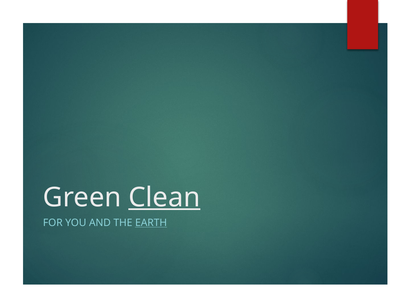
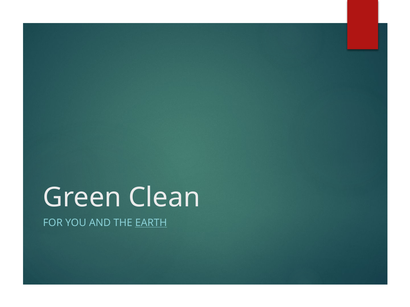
Clean underline: present -> none (164, 198)
